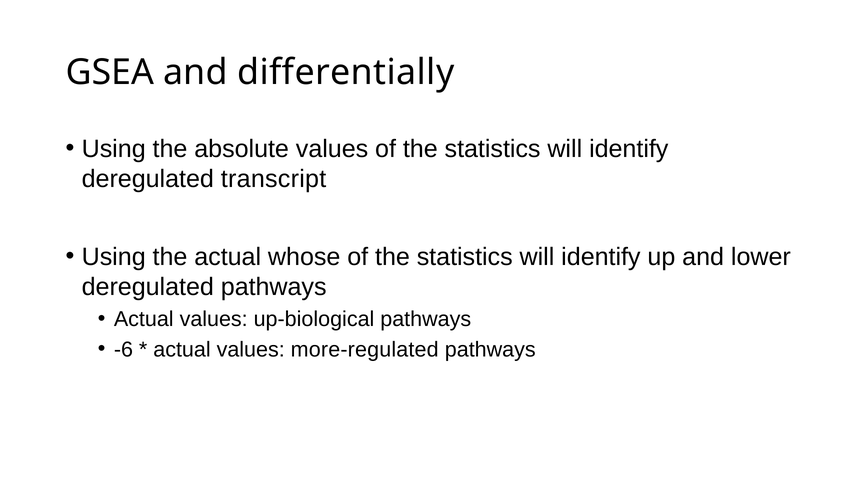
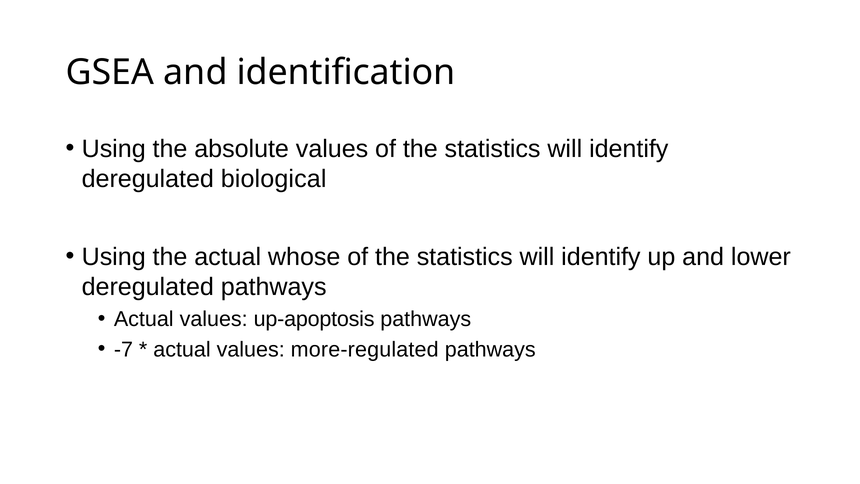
differentially: differentially -> identification (346, 72)
transcript: transcript -> biological (274, 179)
up-biological: up-biological -> up-apoptosis (314, 319)
-6: -6 -> -7 (123, 349)
